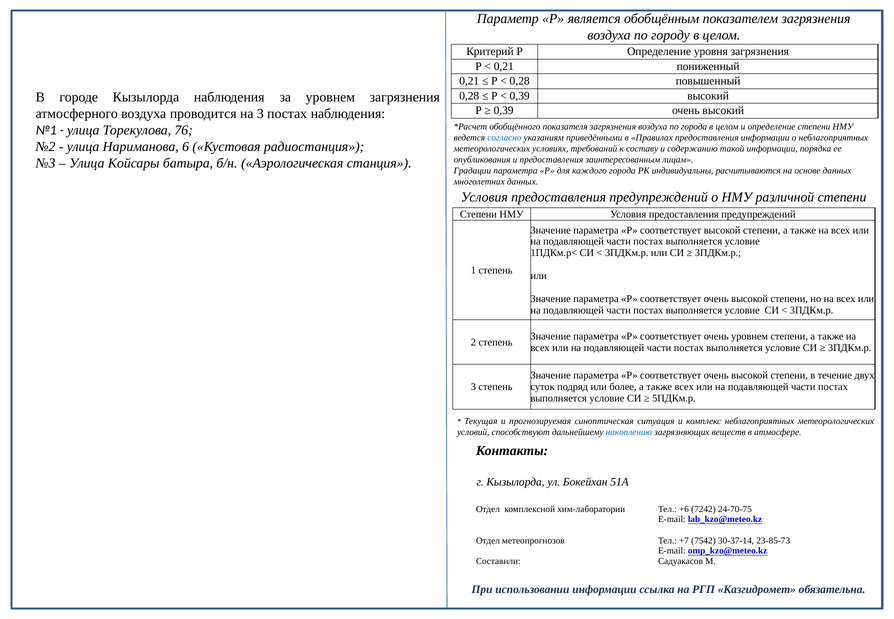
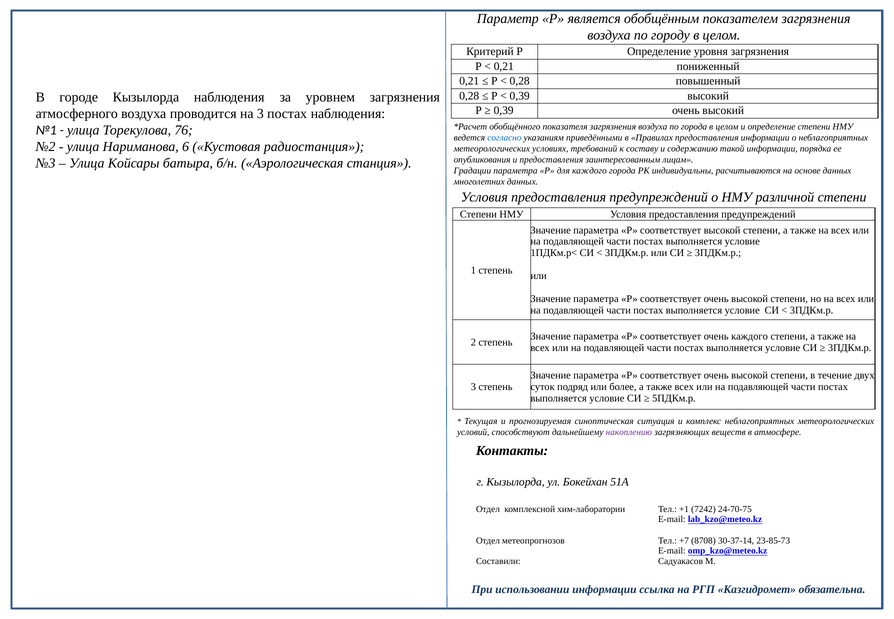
очень уровнем: уровнем -> каждого (750, 336)
накоплению colour: blue -> purple (629, 432)
+6: +6 -> +1 (684, 509)
7542: 7542 -> 8708 (703, 541)
